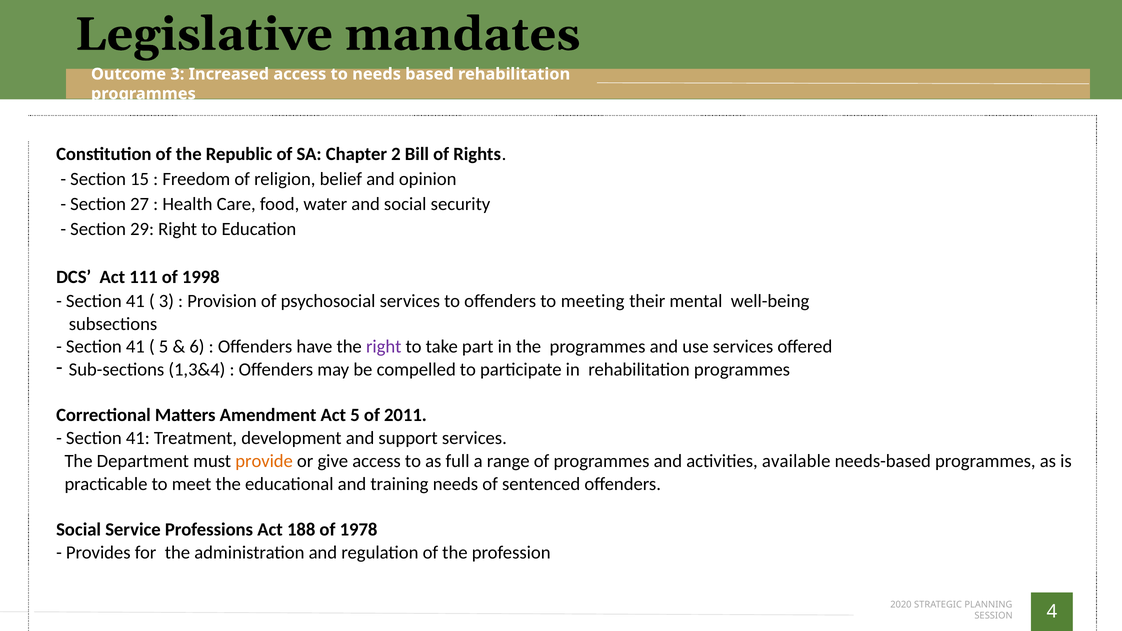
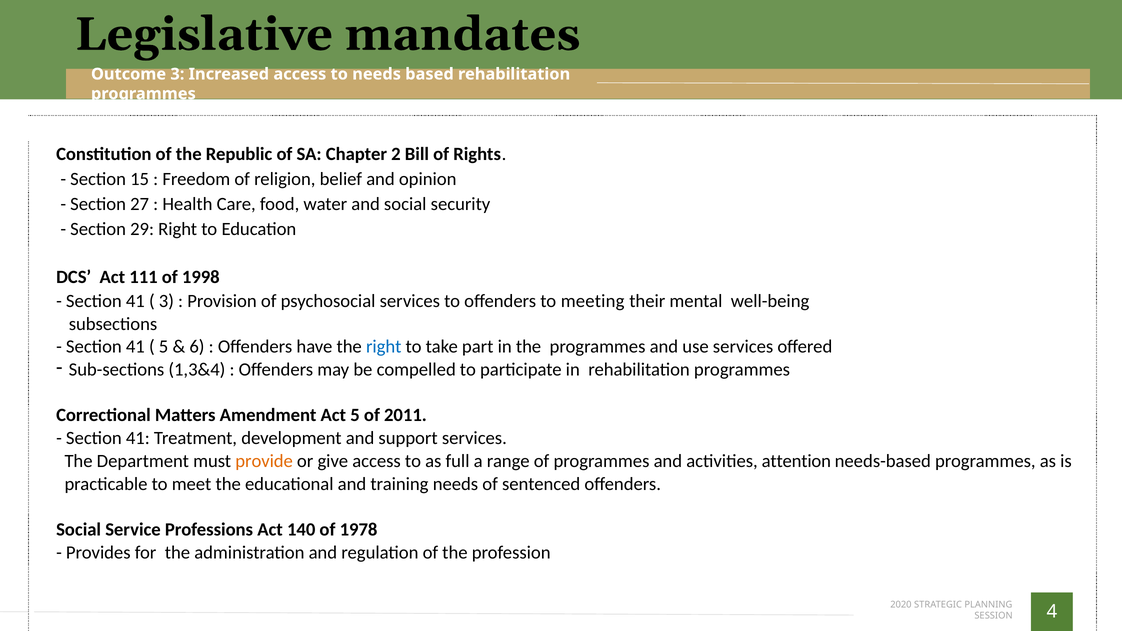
right colour: purple -> blue (384, 347)
available: available -> attention (796, 461)
188: 188 -> 140 (301, 530)
